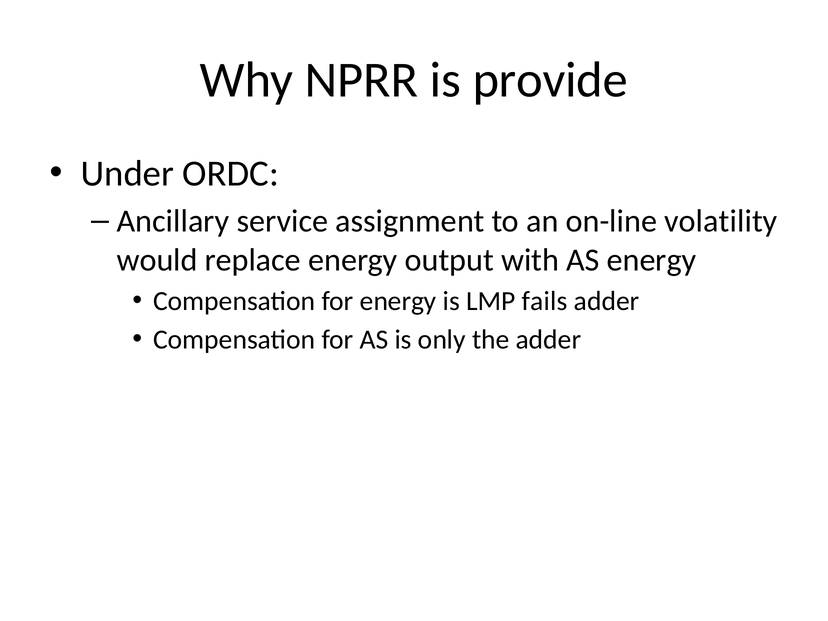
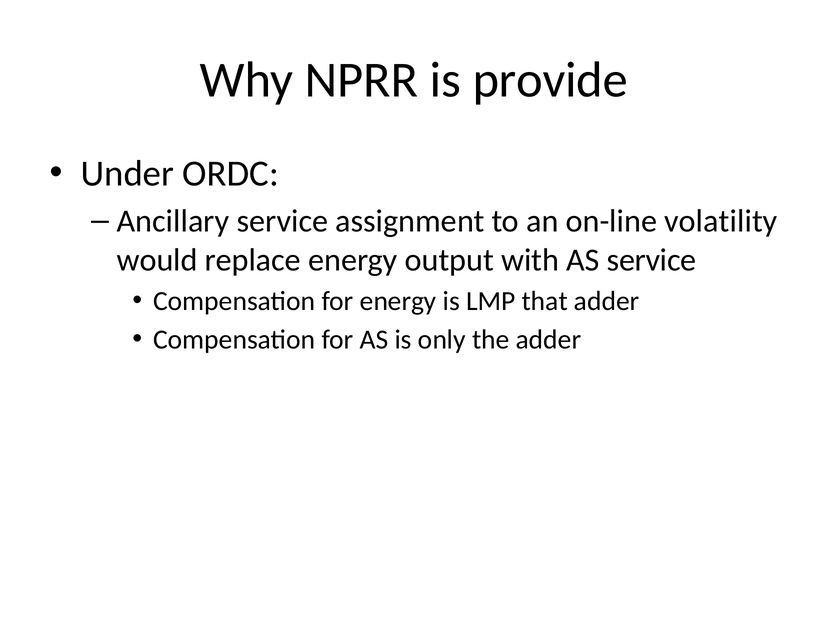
AS energy: energy -> service (652, 260)
fails: fails -> that (545, 301)
